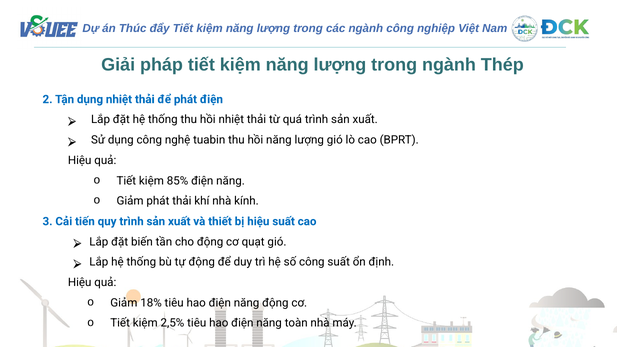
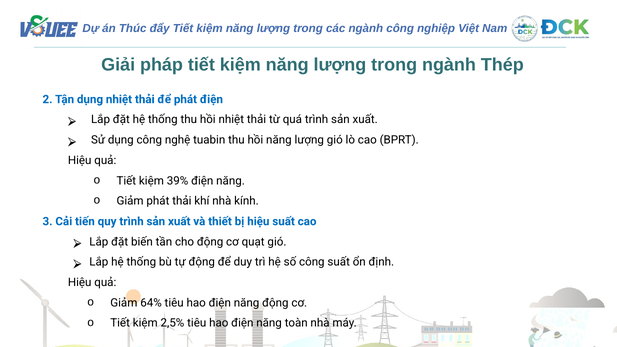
85%: 85% -> 39% (178, 181)
18%: 18% -> 64% (151, 303)
